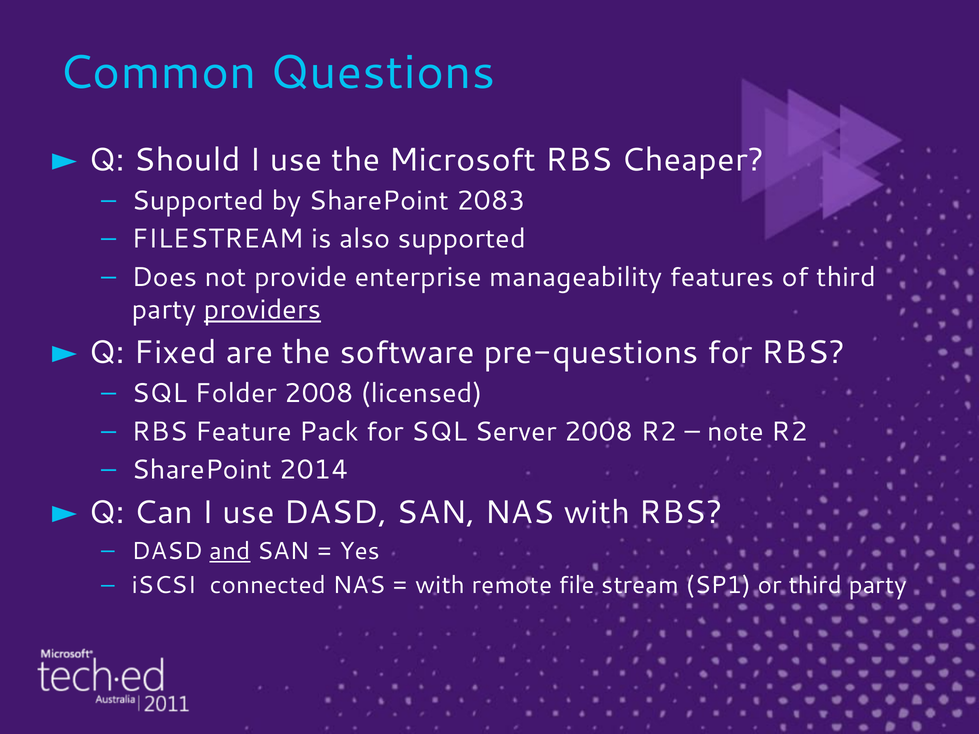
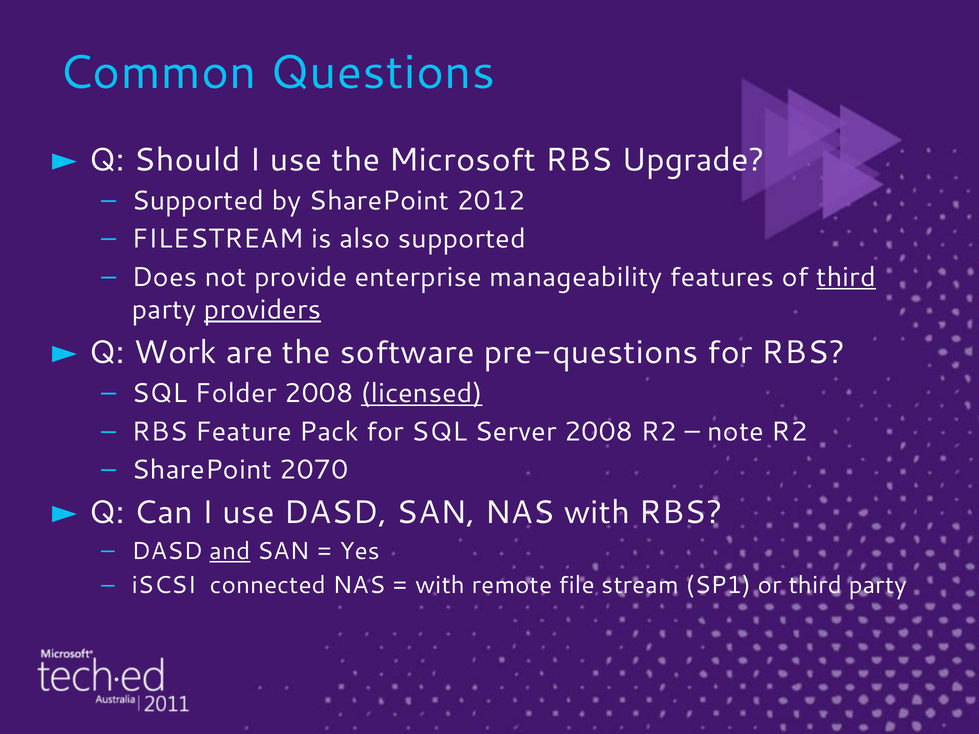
Cheaper: Cheaper -> Upgrade (693, 160)
2083: 2083 -> 2012 (491, 201)
third underline: none -> present (846, 277)
Fixed: Fixed -> Work (175, 353)
licensed underline: none -> present (422, 394)
2014: 2014 -> 2070 (314, 470)
